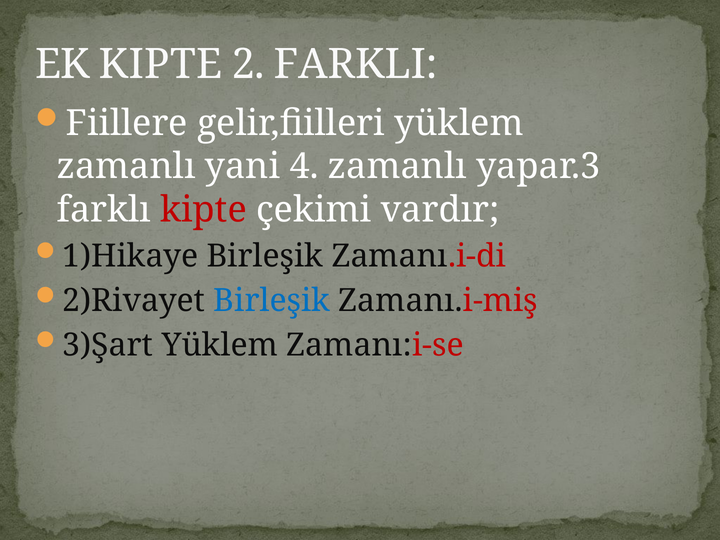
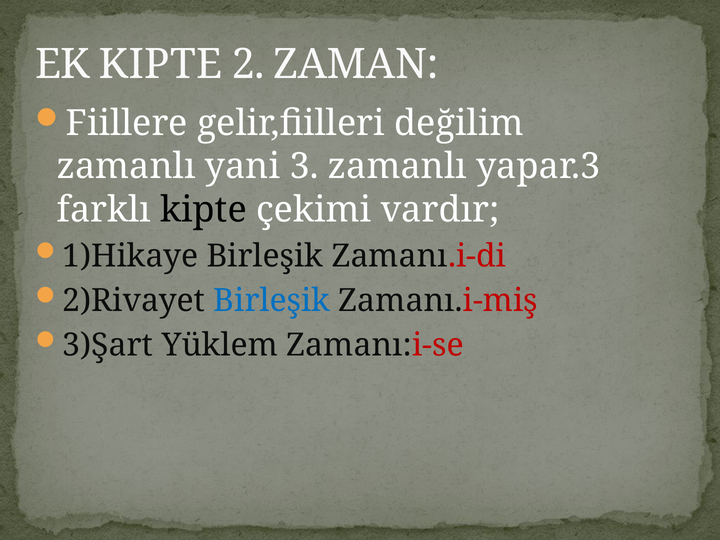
FARKLI: FARKLI -> ZAMAN (356, 64)
gelir,fiilleri yüklem: yüklem -> değilim (459, 123)
4: 4 -> 3 (304, 166)
kipte colour: red -> black (204, 210)
